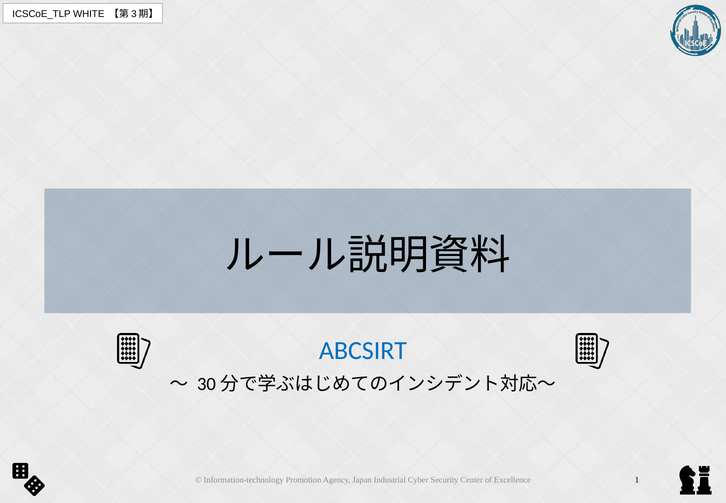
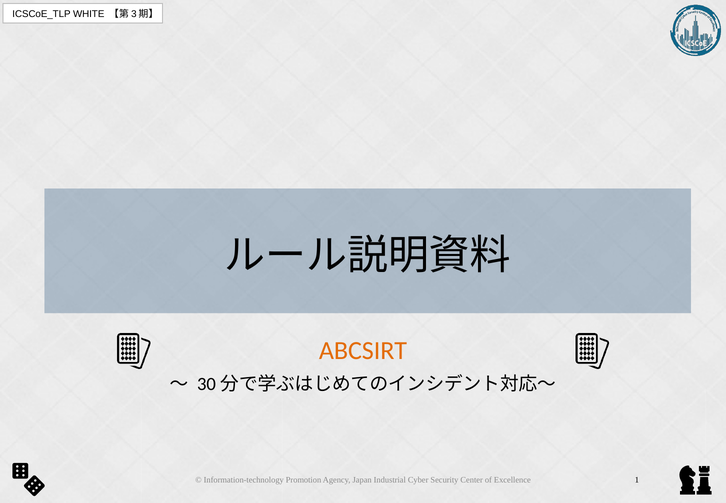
ABCSIRT colour: blue -> orange (363, 350)
